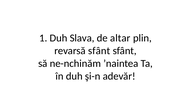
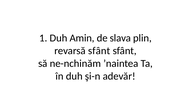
Slava: Slava -> Amin (82, 38)
altar: altar -> slava (120, 38)
